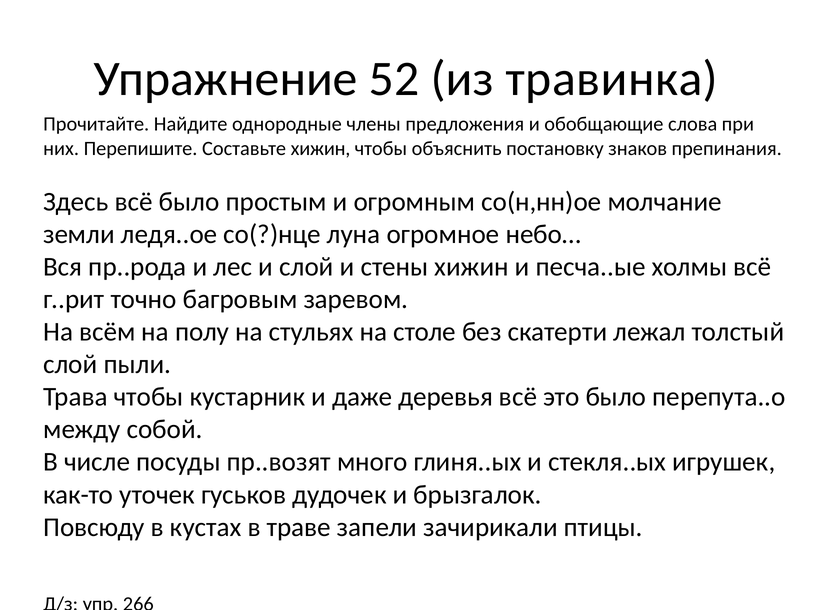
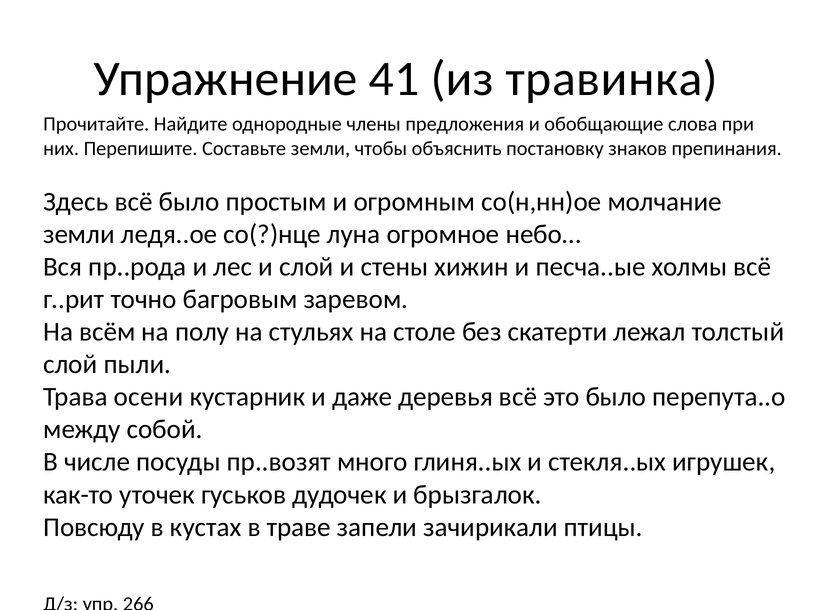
52: 52 -> 41 (394, 79)
Составьте хижин: хижин -> земли (320, 149)
Трава чтобы: чтобы -> осени (148, 397)
